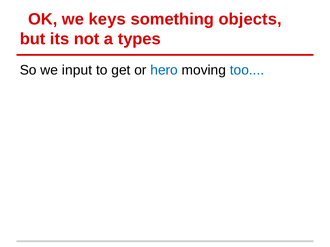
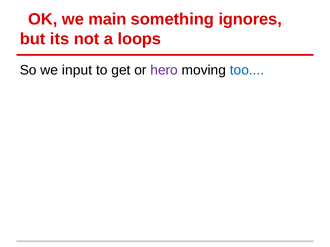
keys: keys -> main (107, 19)
objects: objects -> ignores (250, 19)
types: types -> loops (139, 39)
hero colour: blue -> purple (164, 70)
